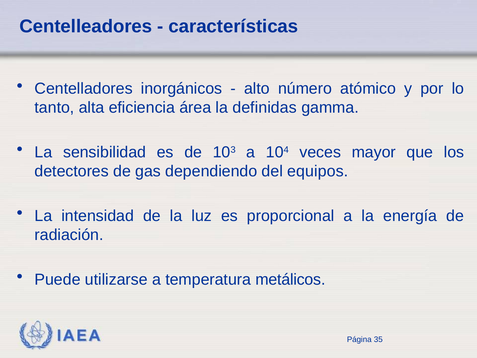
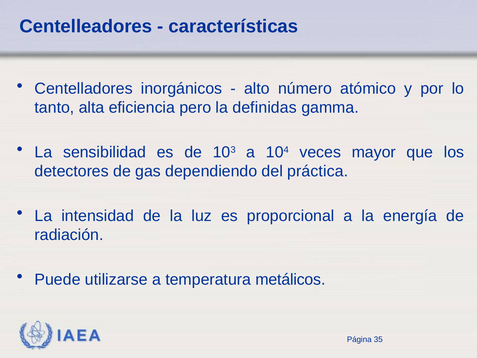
área: área -> pero (195, 108)
equipos: equipos -> práctica (318, 171)
